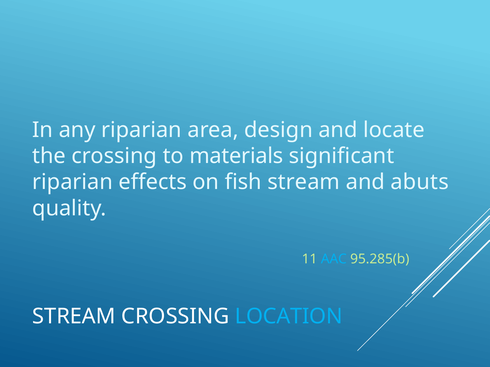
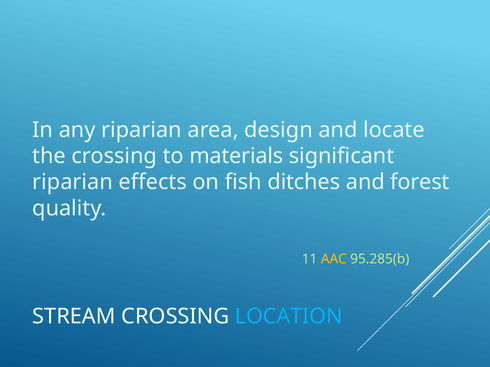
fish stream: stream -> ditches (304, 182)
abuts: abuts -> forest (420, 182)
AAC colour: light blue -> yellow (334, 259)
